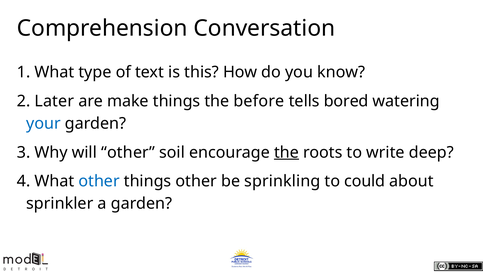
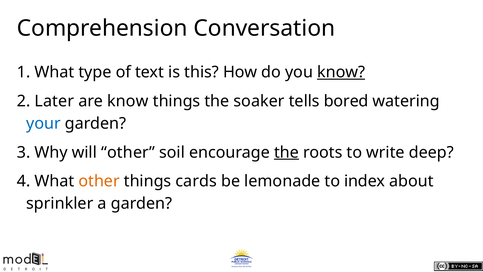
know underline: none -> present (341, 72)
are make: make -> know (128, 101)
before: before -> soaker (259, 101)
other colour: blue -> orange (99, 181)
things other: other -> cards (196, 181)
sprinkling: sprinkling -> lemonade (282, 181)
could: could -> index (365, 181)
